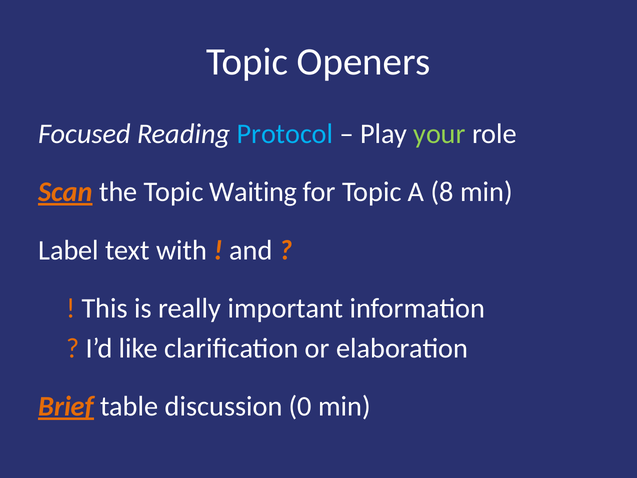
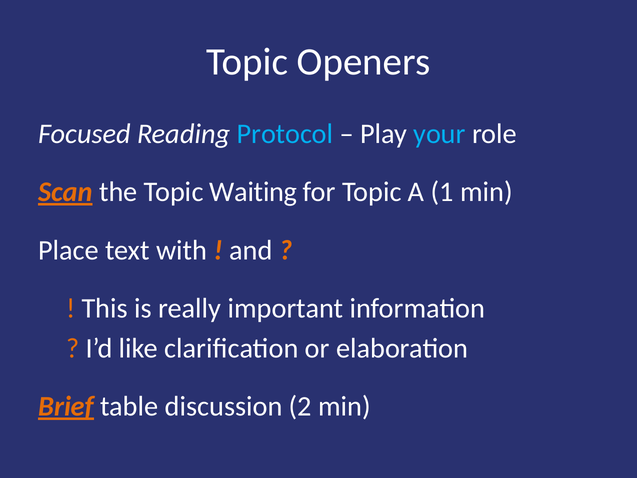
your colour: light green -> light blue (440, 134)
8: 8 -> 1 (442, 192)
Label: Label -> Place (68, 250)
0: 0 -> 2 (300, 406)
